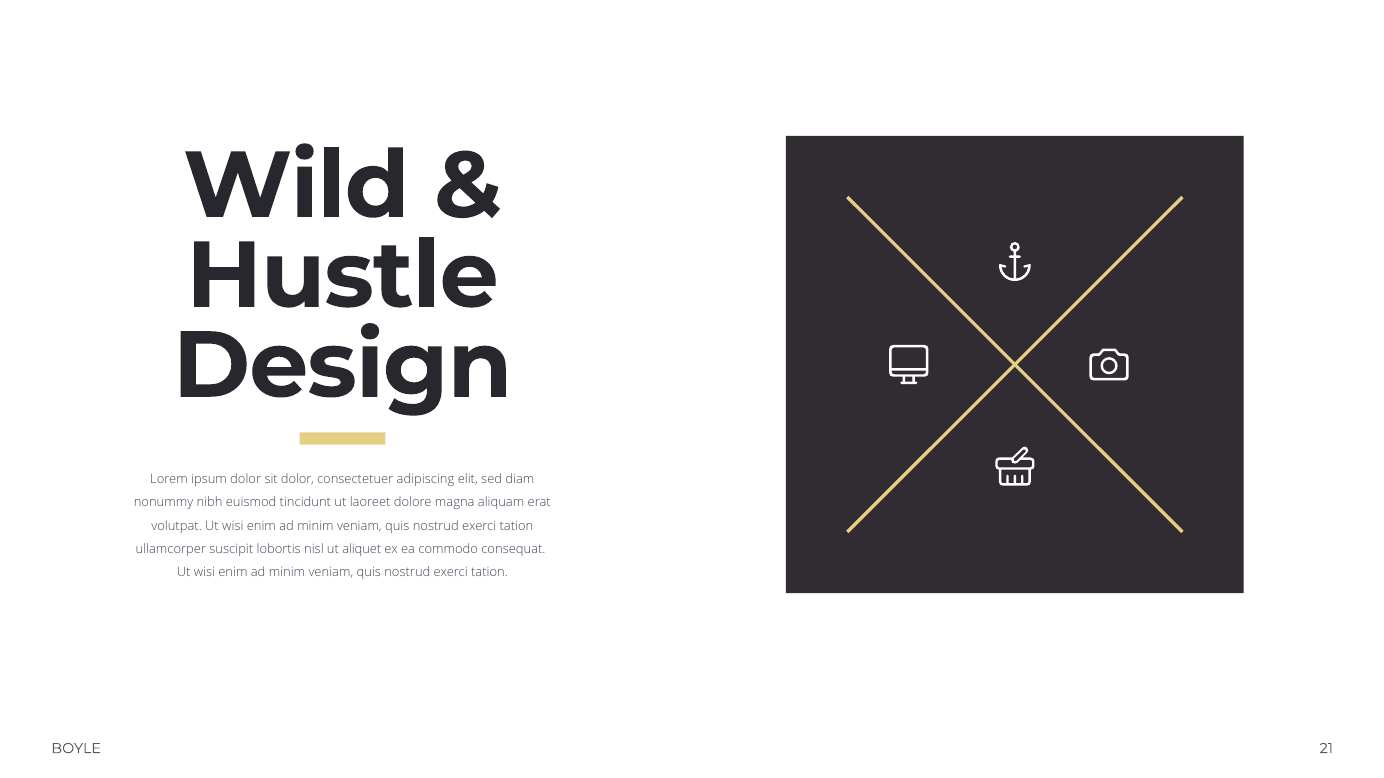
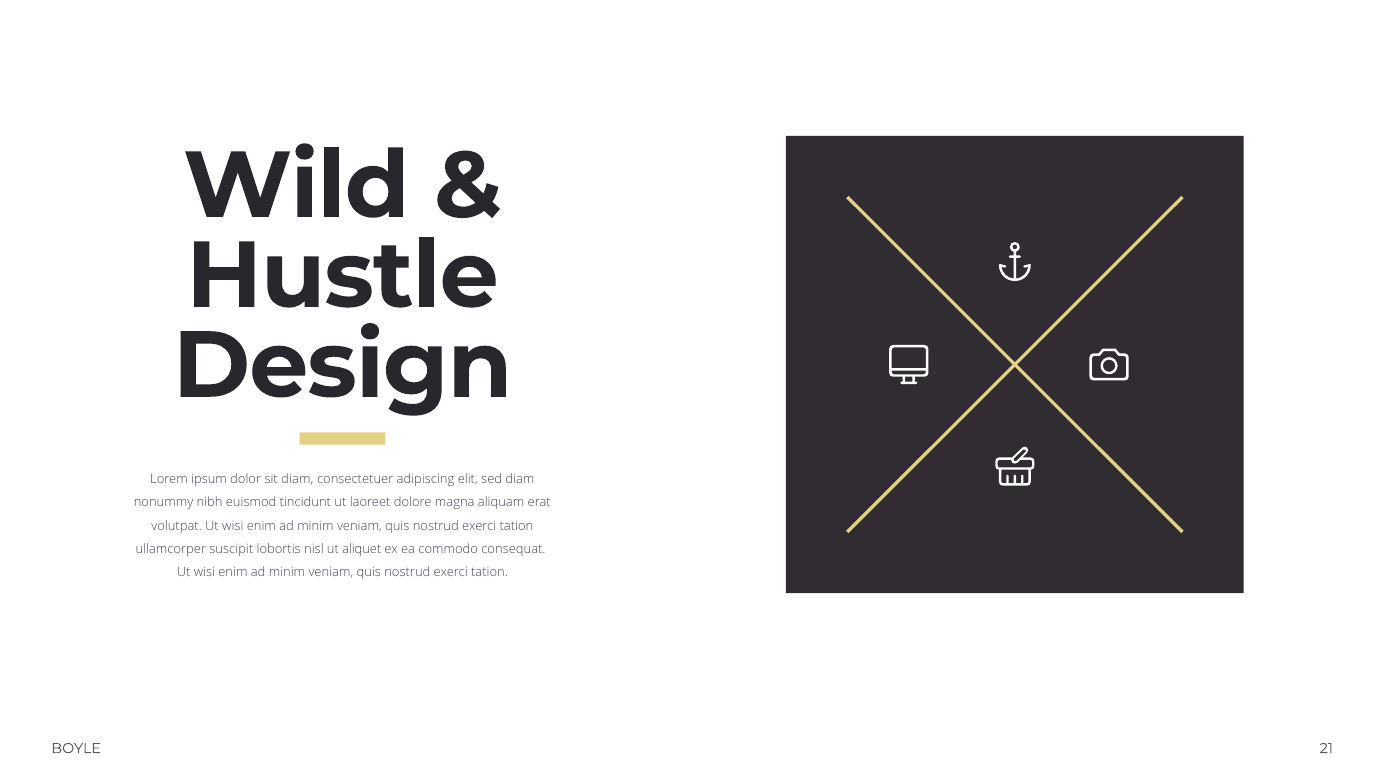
sit dolor: dolor -> diam (297, 480)
